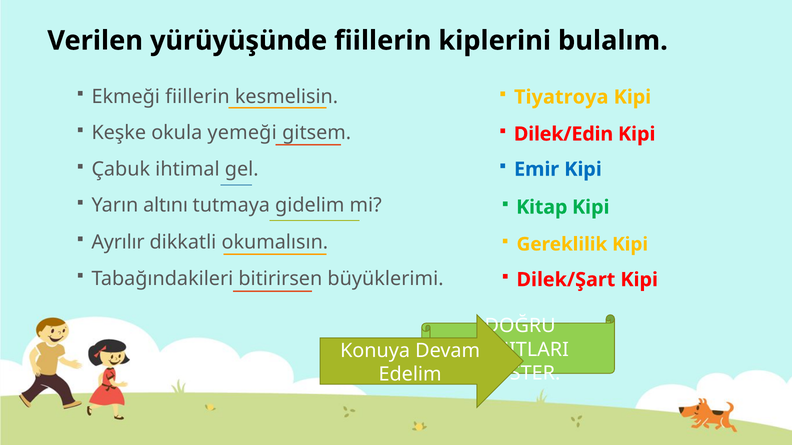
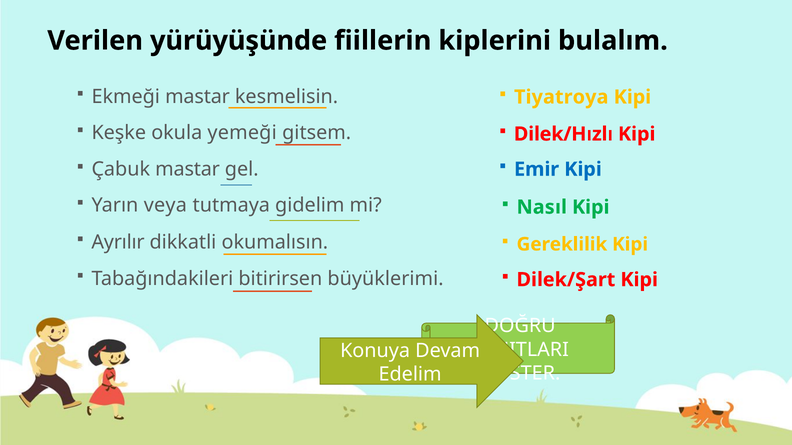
Ekmeği fiillerin: fiillerin -> mastar (198, 97)
Dilek/Edin: Dilek/Edin -> Dilek/Hızlı (564, 134)
Çabuk ihtimal: ihtimal -> mastar (188, 170)
altını: altını -> veya (165, 206)
Kitap: Kitap -> Nasıl (542, 207)
